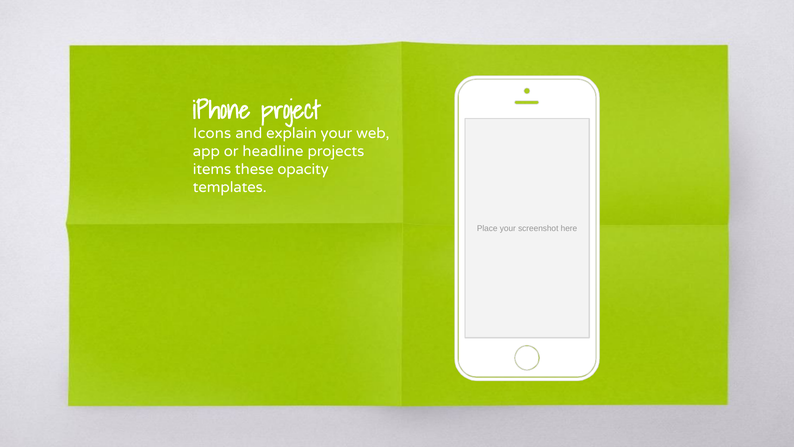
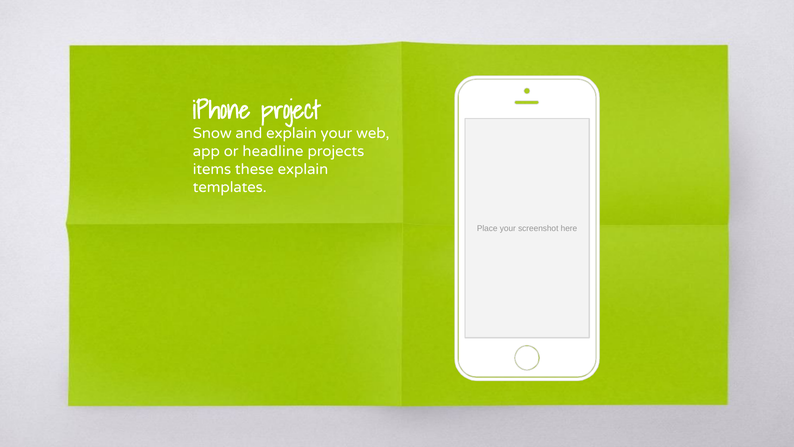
Icons: Icons -> Snow (212, 133)
these opacity: opacity -> explain (303, 169)
